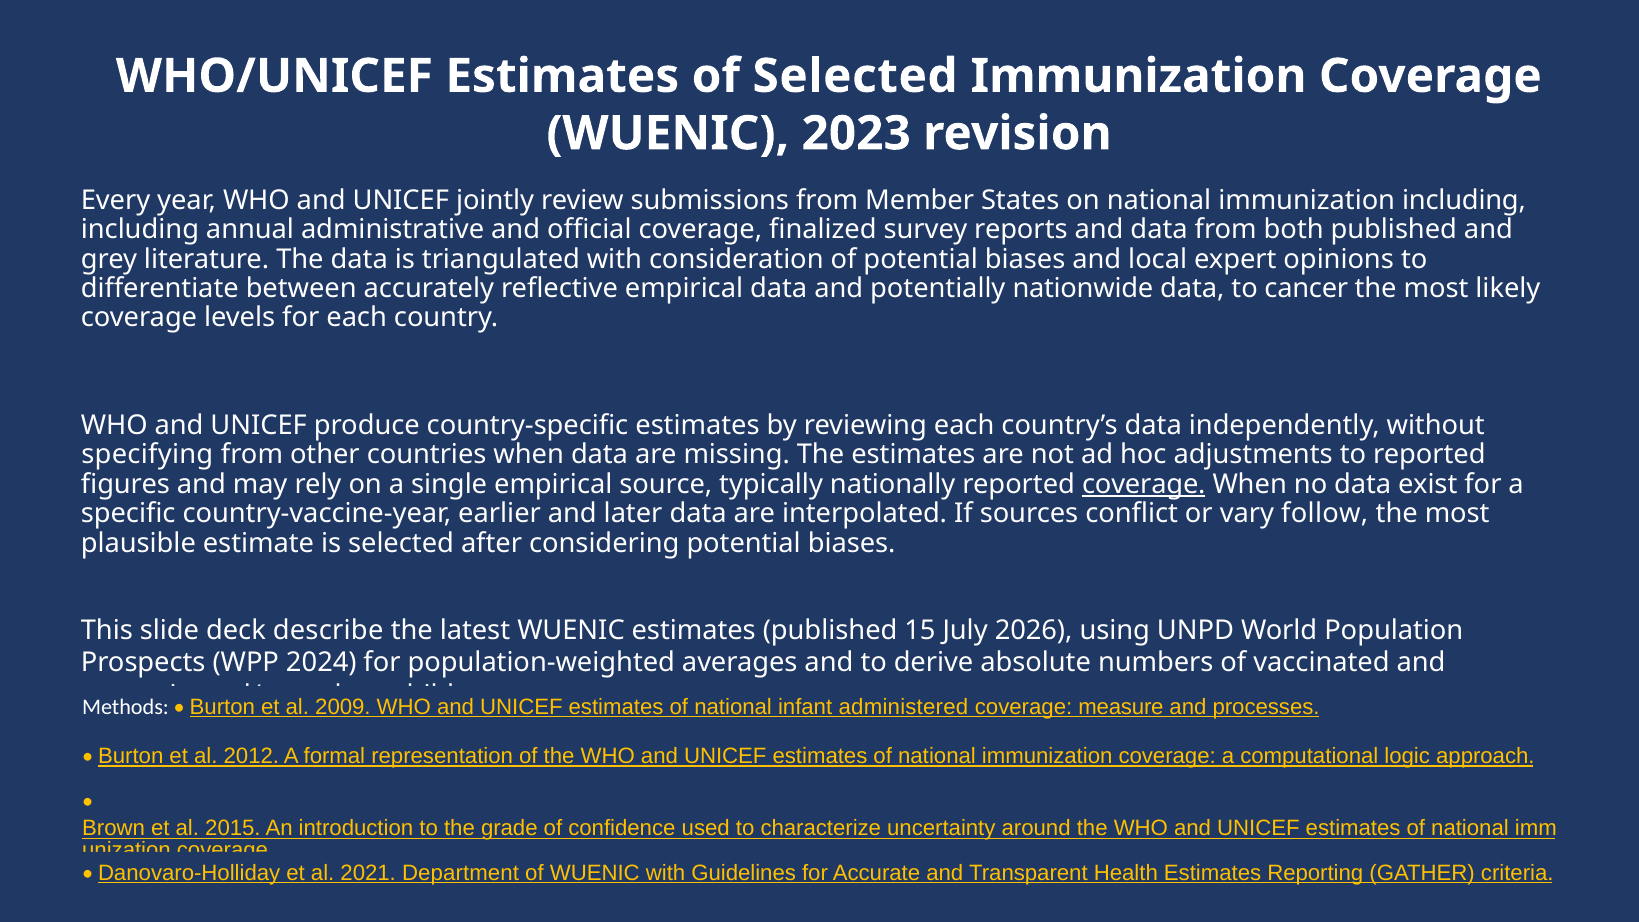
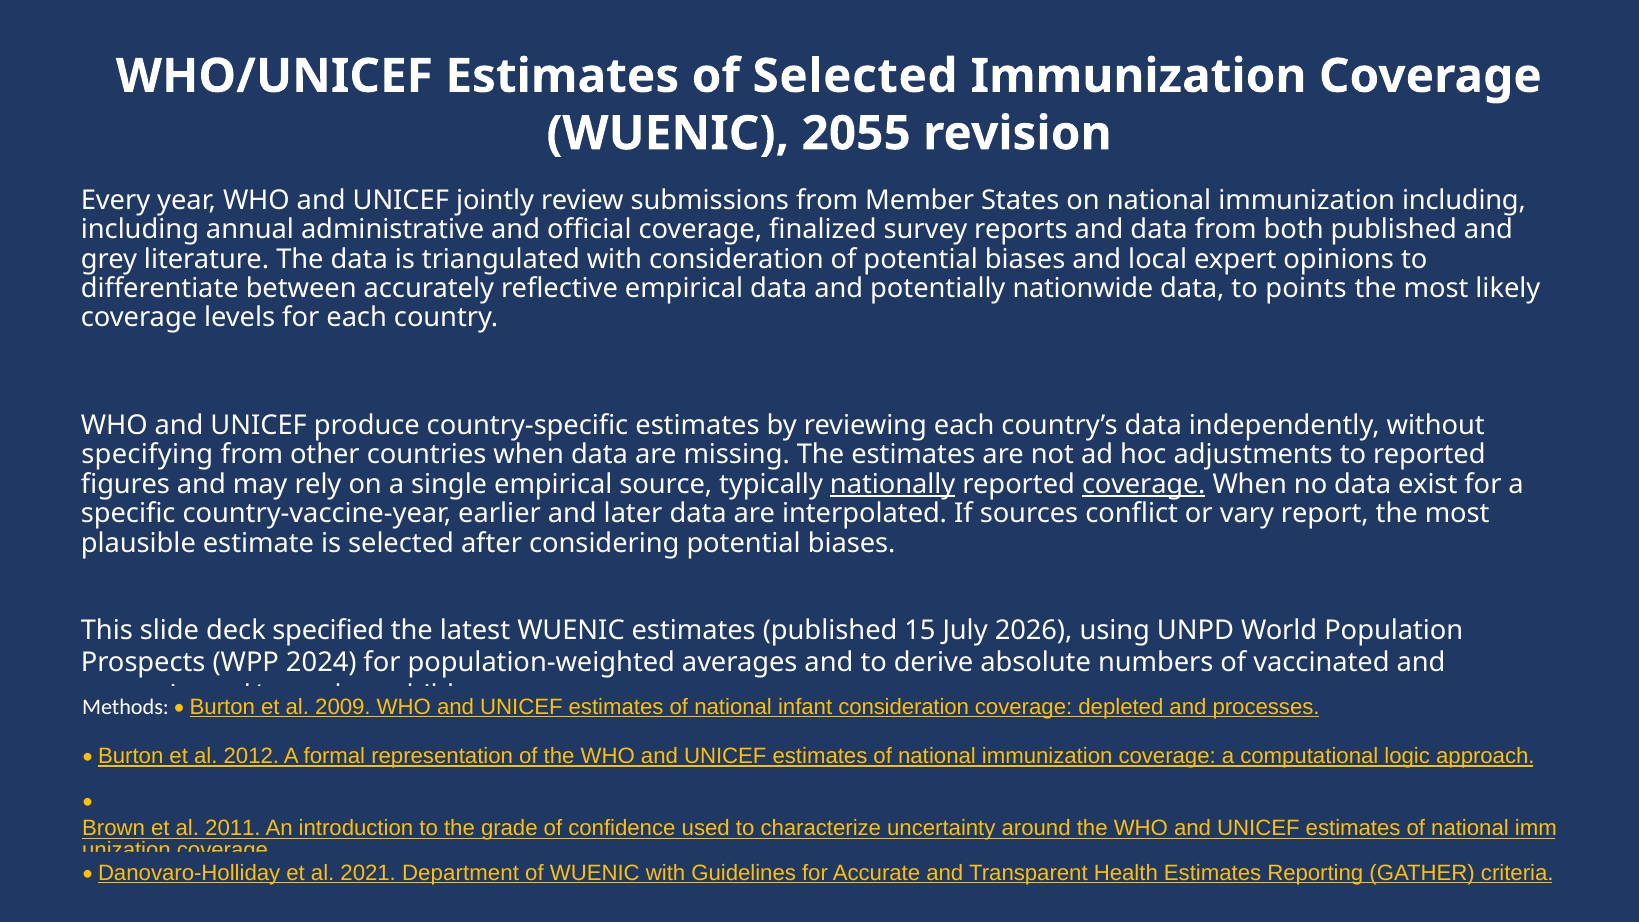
2023: 2023 -> 2055 (856, 134)
cancer: cancer -> points (1306, 288)
nationally underline: none -> present (893, 484)
follow: follow -> report (1325, 514)
describe: describe -> specified (328, 630)
infant administered: administered -> consideration (904, 707)
measure: measure -> depleted (1121, 707)
2015: 2015 -> 2011 (233, 828)
